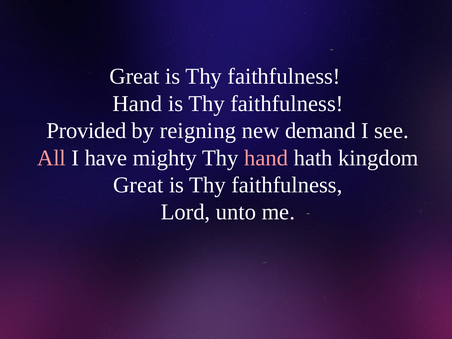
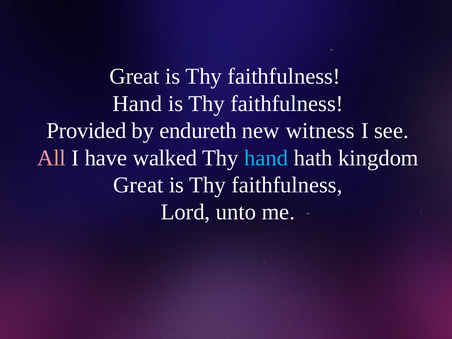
reigning: reigning -> endureth (198, 131)
demand: demand -> witness (320, 131)
mighty: mighty -> walked (165, 158)
hand colour: pink -> light blue (266, 158)
